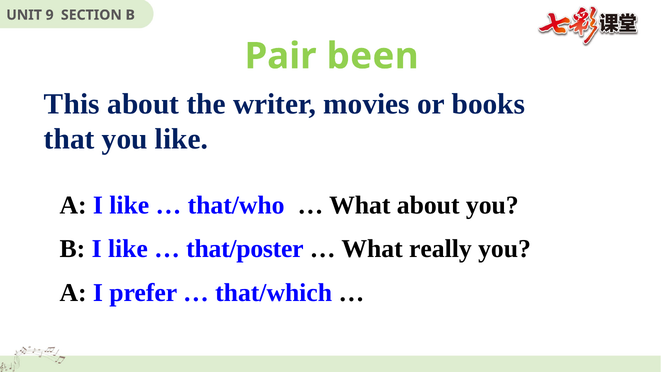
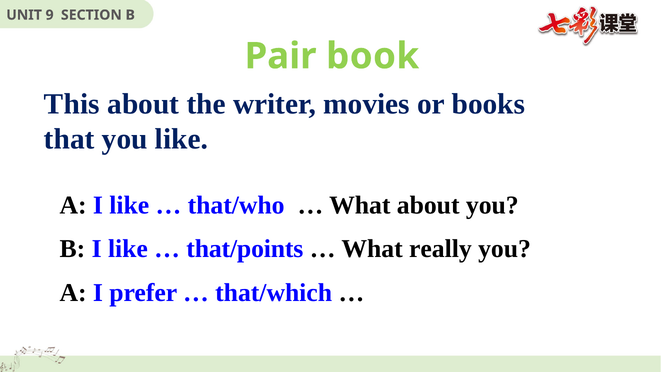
been: been -> book (373, 56)
that/poster: that/poster -> that/points (245, 249)
